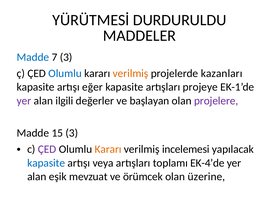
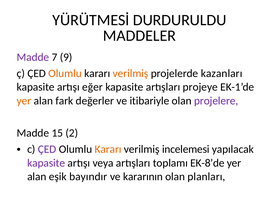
Madde colour: blue -> purple (33, 57)
7 3: 3 -> 9 (66, 57)
Olumlu colour: blue -> orange (65, 73)
yer colour: purple -> orange (24, 101)
ilgili: ilgili -> fark (64, 101)
başlayan: başlayan -> itibariyle (149, 101)
15 3: 3 -> 2 (72, 133)
kapasite colour: blue -> purple (46, 163)
EK-4’de: EK-4’de -> EK-8’de (207, 163)
mevzuat: mevzuat -> bayındır (88, 177)
örümcek: örümcek -> kararının (143, 177)
üzerine: üzerine -> planları (206, 177)
